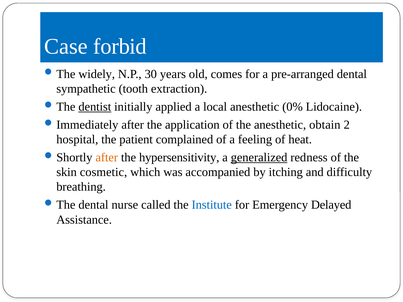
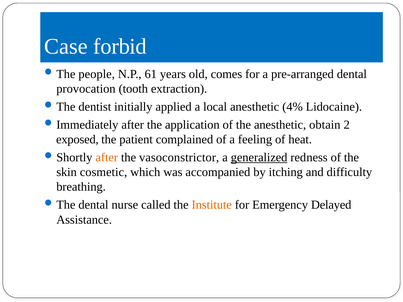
widely: widely -> people (97, 74)
30: 30 -> 61 (151, 74)
sympathetic: sympathetic -> provocation (86, 89)
dentist underline: present -> none (95, 107)
0%: 0% -> 4% (293, 107)
hospital: hospital -> exposed (77, 140)
hypersensitivity: hypersensitivity -> vasoconstrictor (179, 158)
Institute colour: blue -> orange (212, 205)
